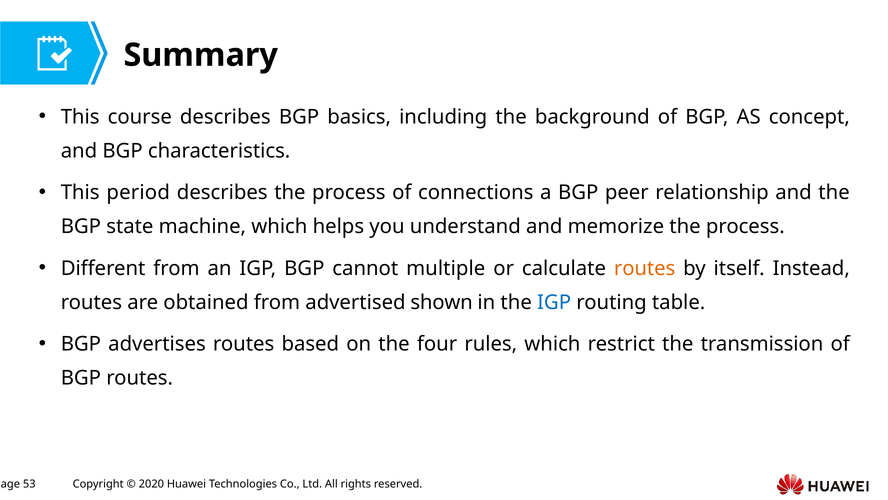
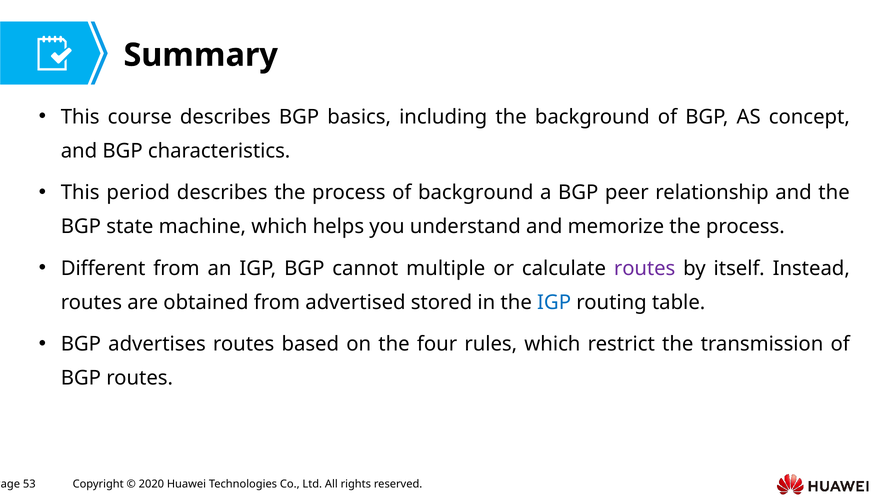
of connections: connections -> background (476, 192)
routes colour: orange -> purple (645, 268)
shown: shown -> stored (442, 302)
